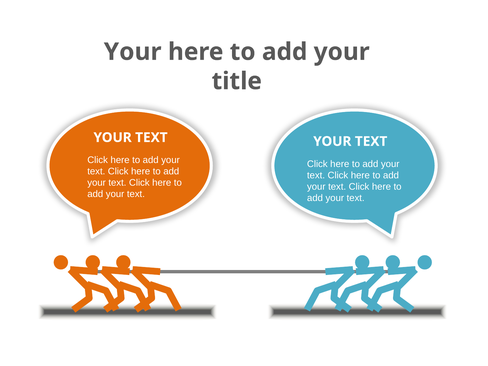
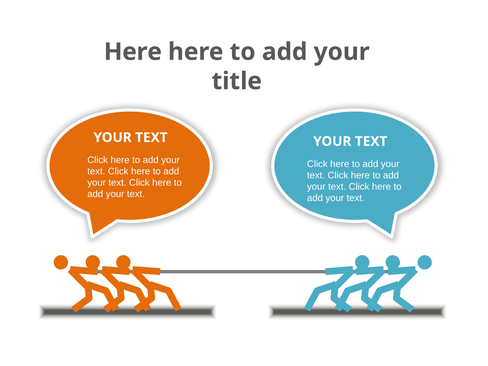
Your: Your -> Here (133, 52)
